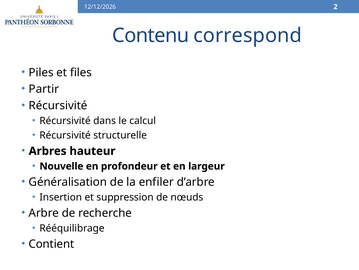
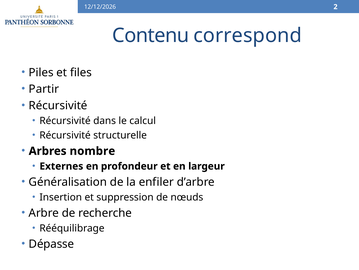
hauteur: hauteur -> nombre (92, 151)
Nouvelle: Nouvelle -> Externes (61, 166)
Contient: Contient -> Dépasse (51, 243)
